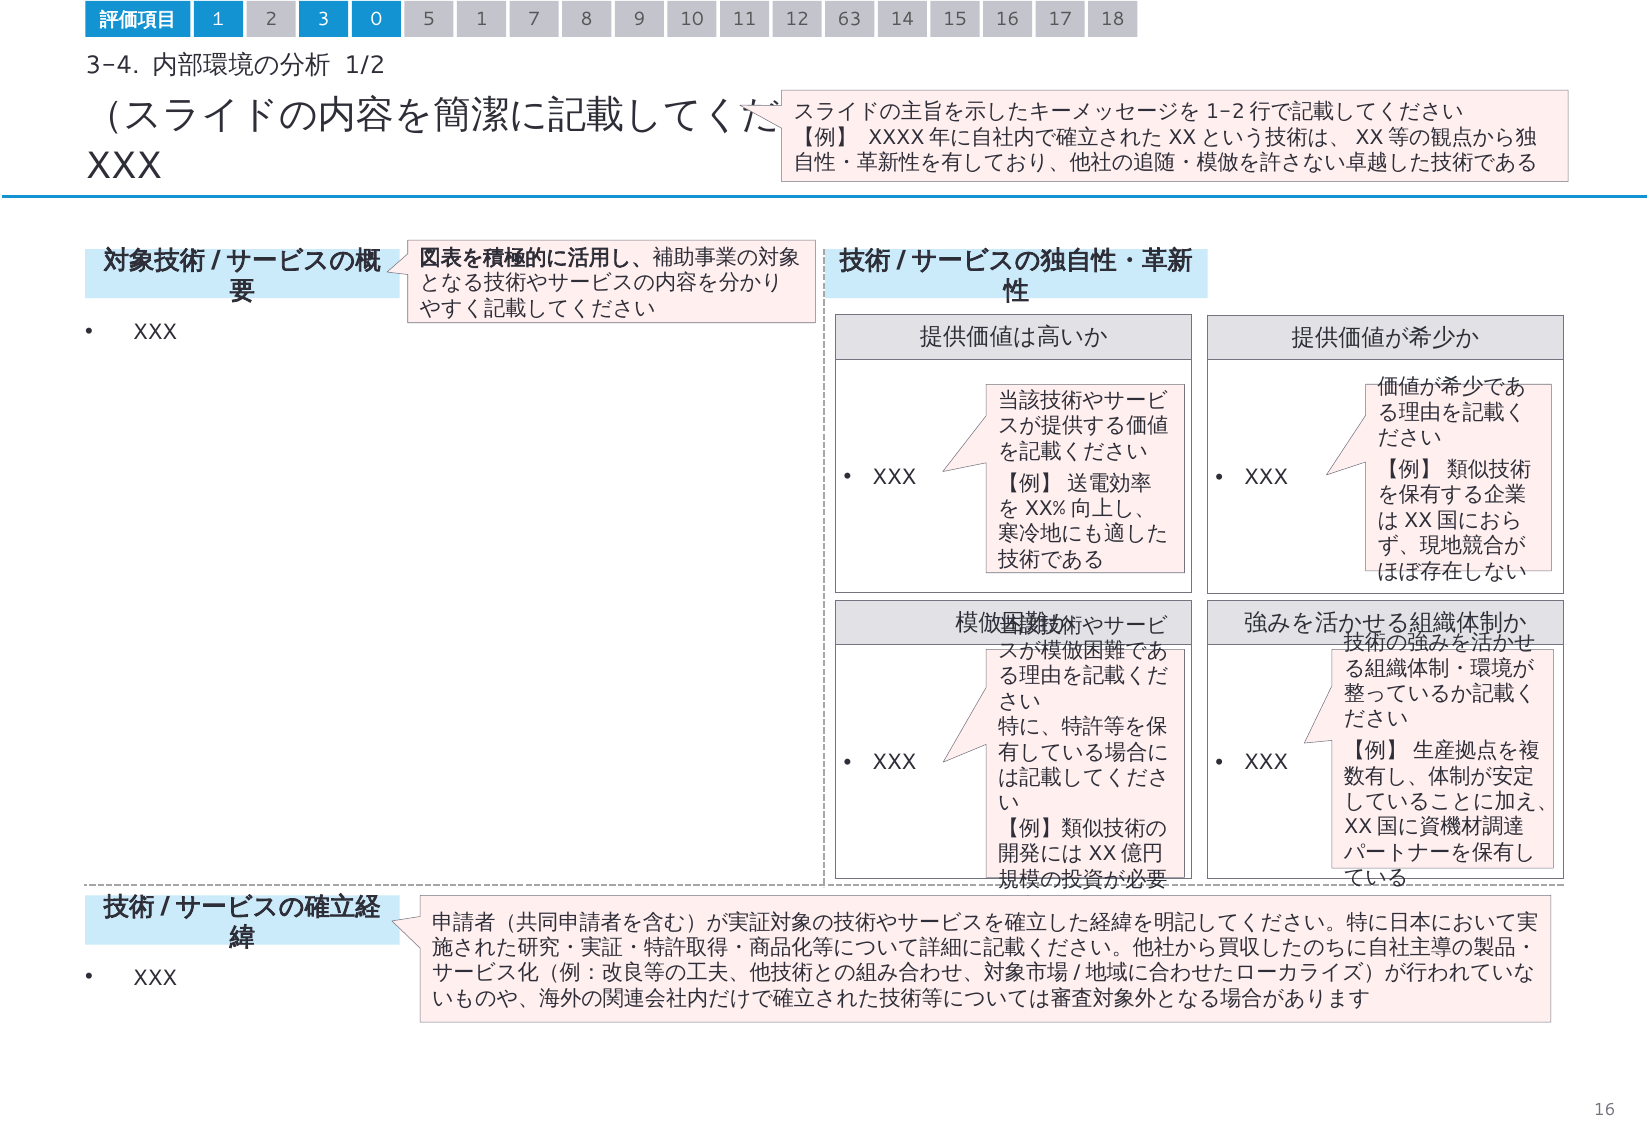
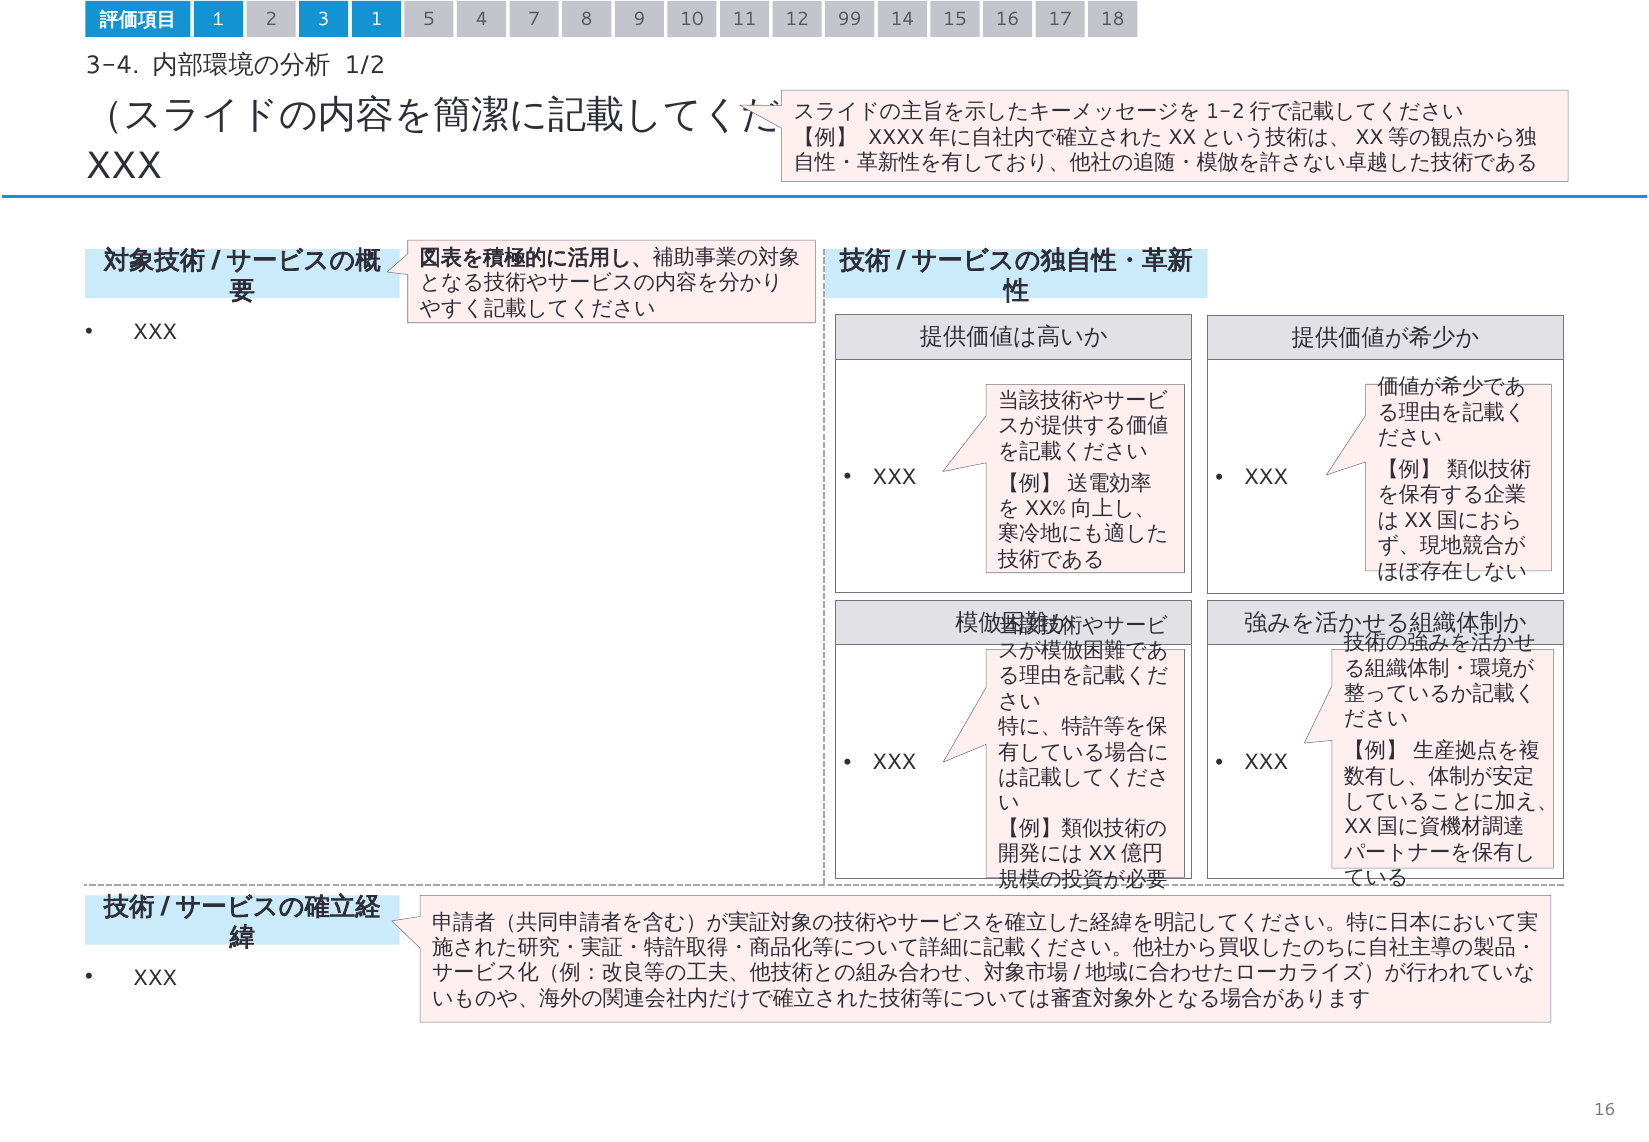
0: 0 -> 1 (376, 19)
1: 1 -> 4 (482, 19)
63: 63 -> 99 (850, 19)
